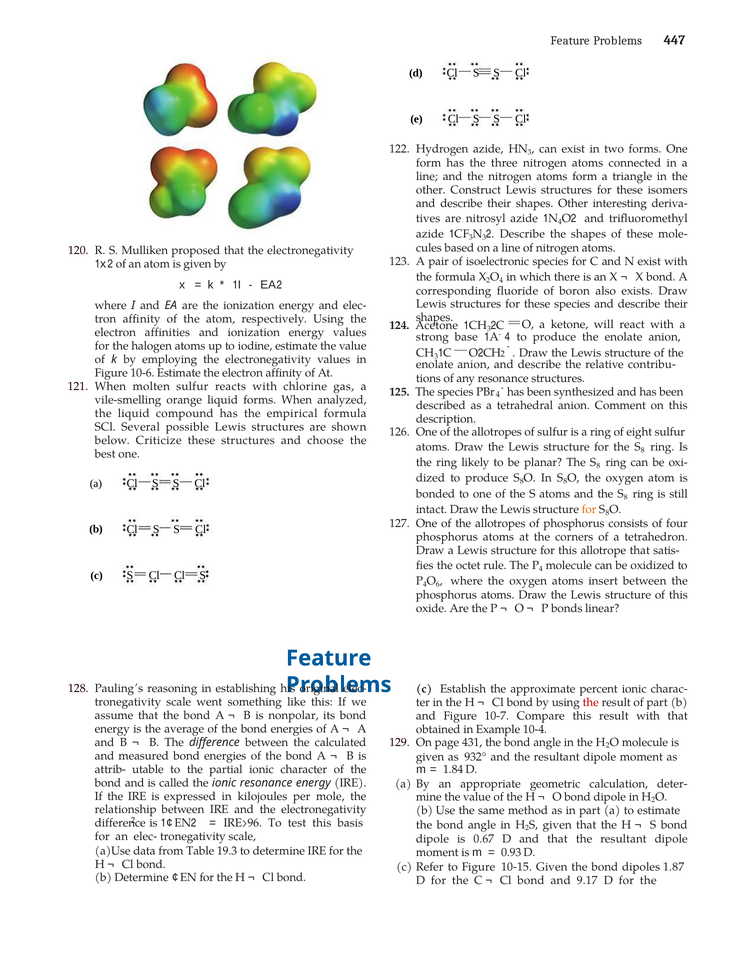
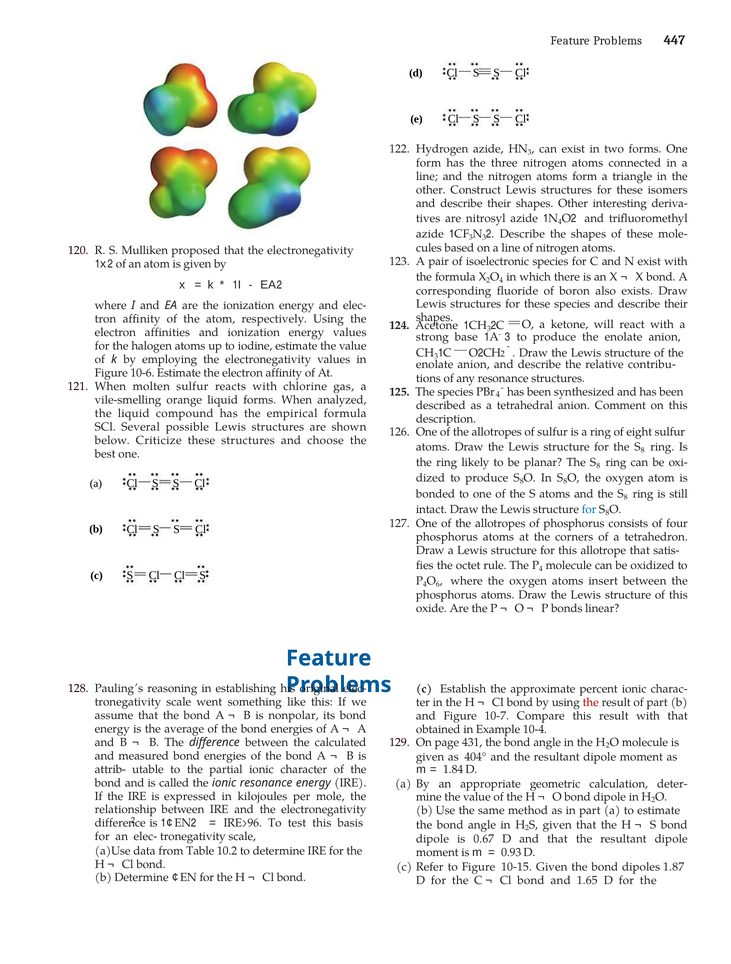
4: 4 -> 3 (507, 337)
for colour: orange -> blue (589, 509)
932°: 932° -> 404° (475, 756)
19.3: 19.3 -> 10.2 (227, 850)
9.17: 9.17 -> 1.65 (587, 880)
